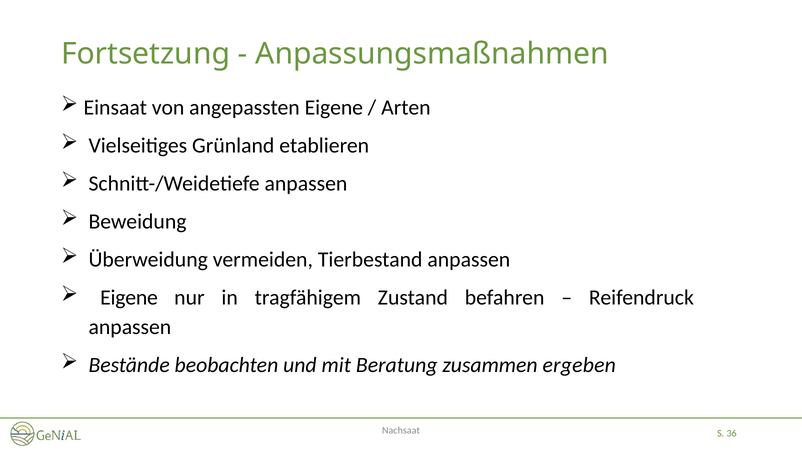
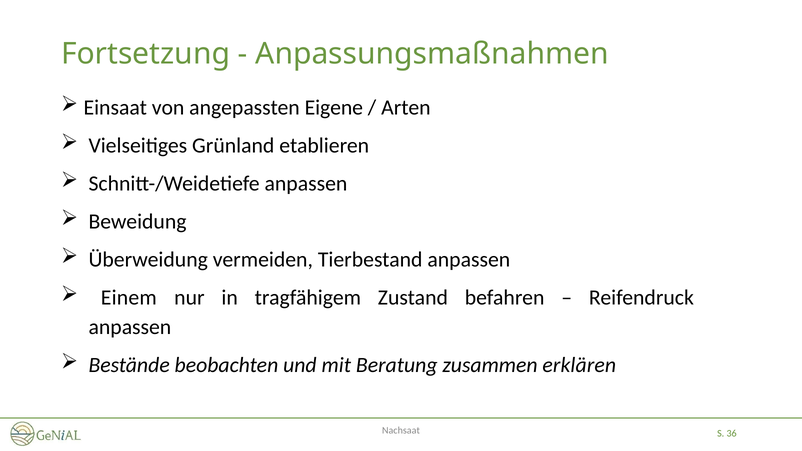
Eigene: Eigene -> Einem (129, 298)
ergeben: ergeben -> erklären (579, 365)
